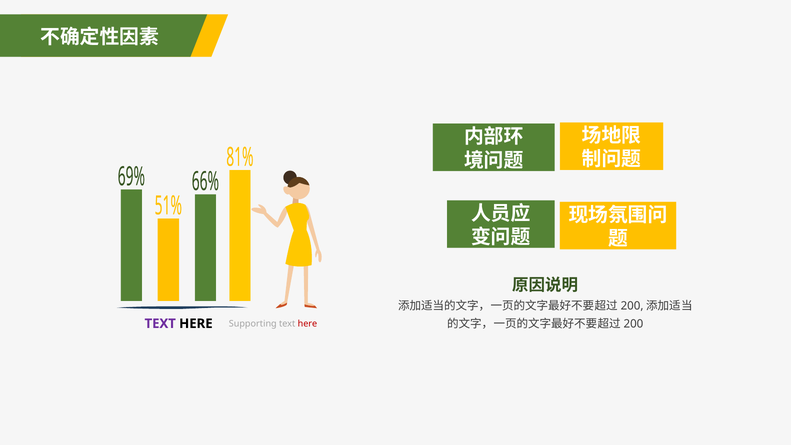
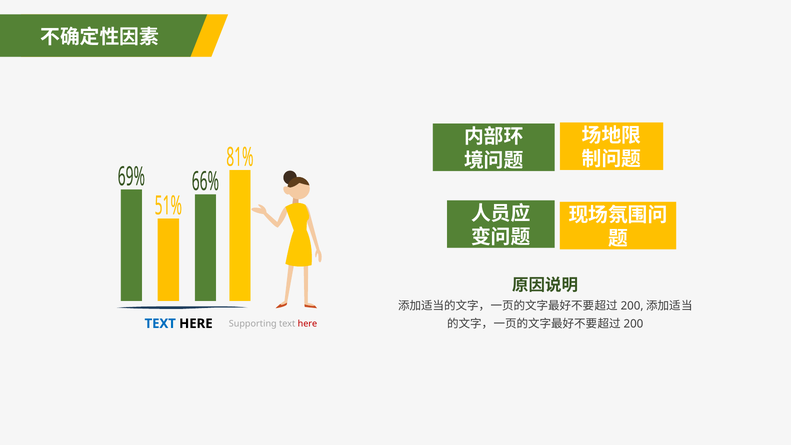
TEXT colour: purple -> blue (160, 324)
